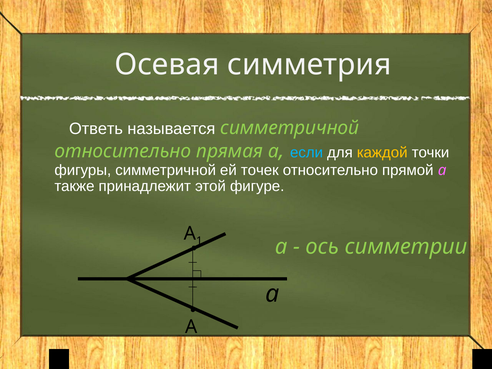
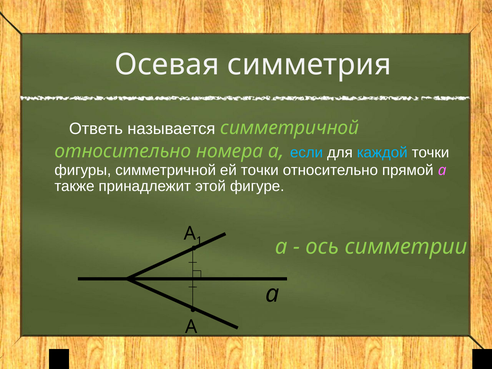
прямая: прямая -> номера (230, 151)
каждой colour: yellow -> light blue (382, 152)
ей точек: точек -> точки (260, 170)
